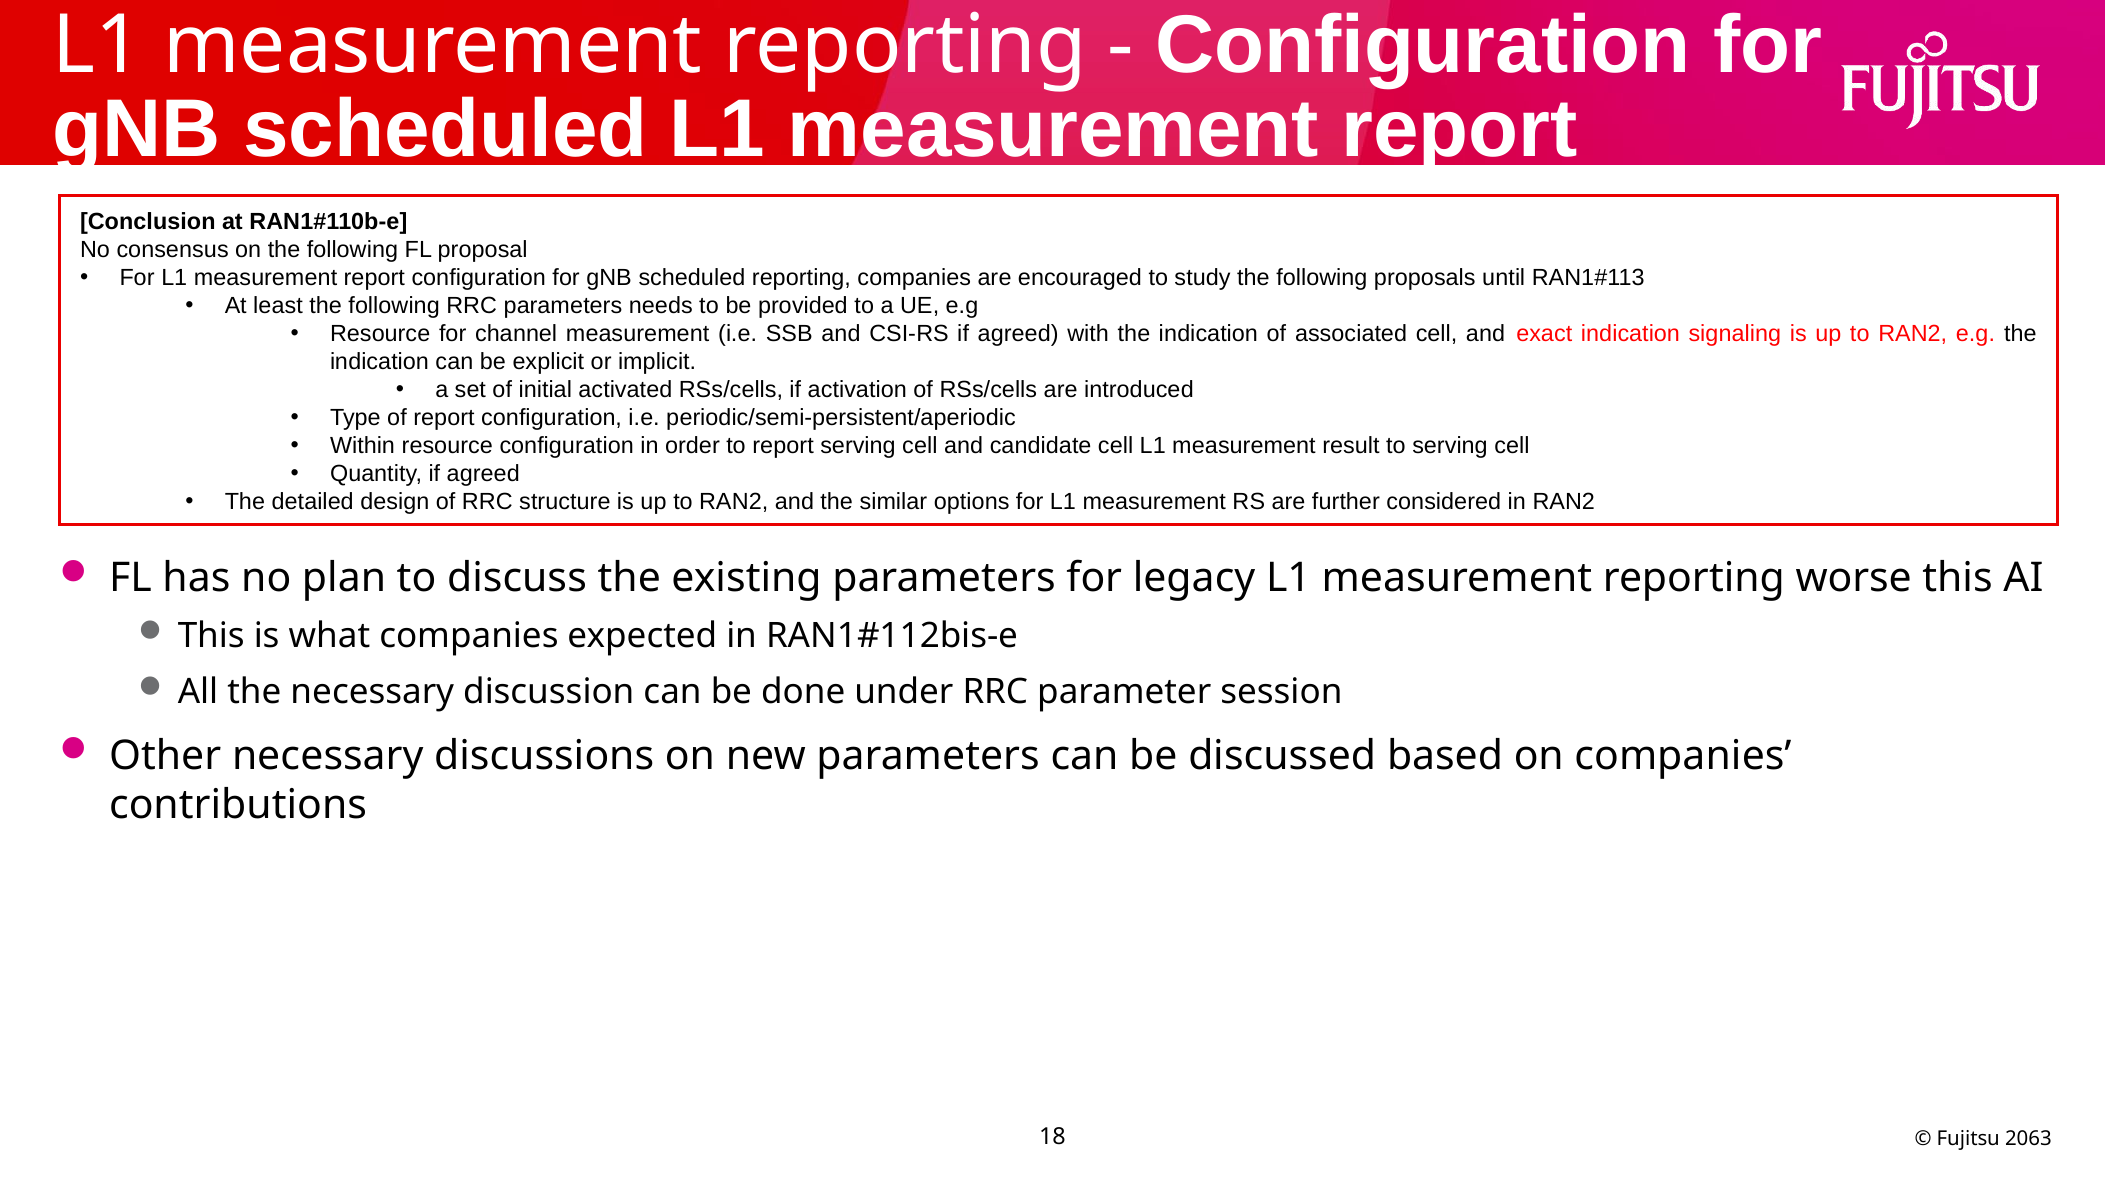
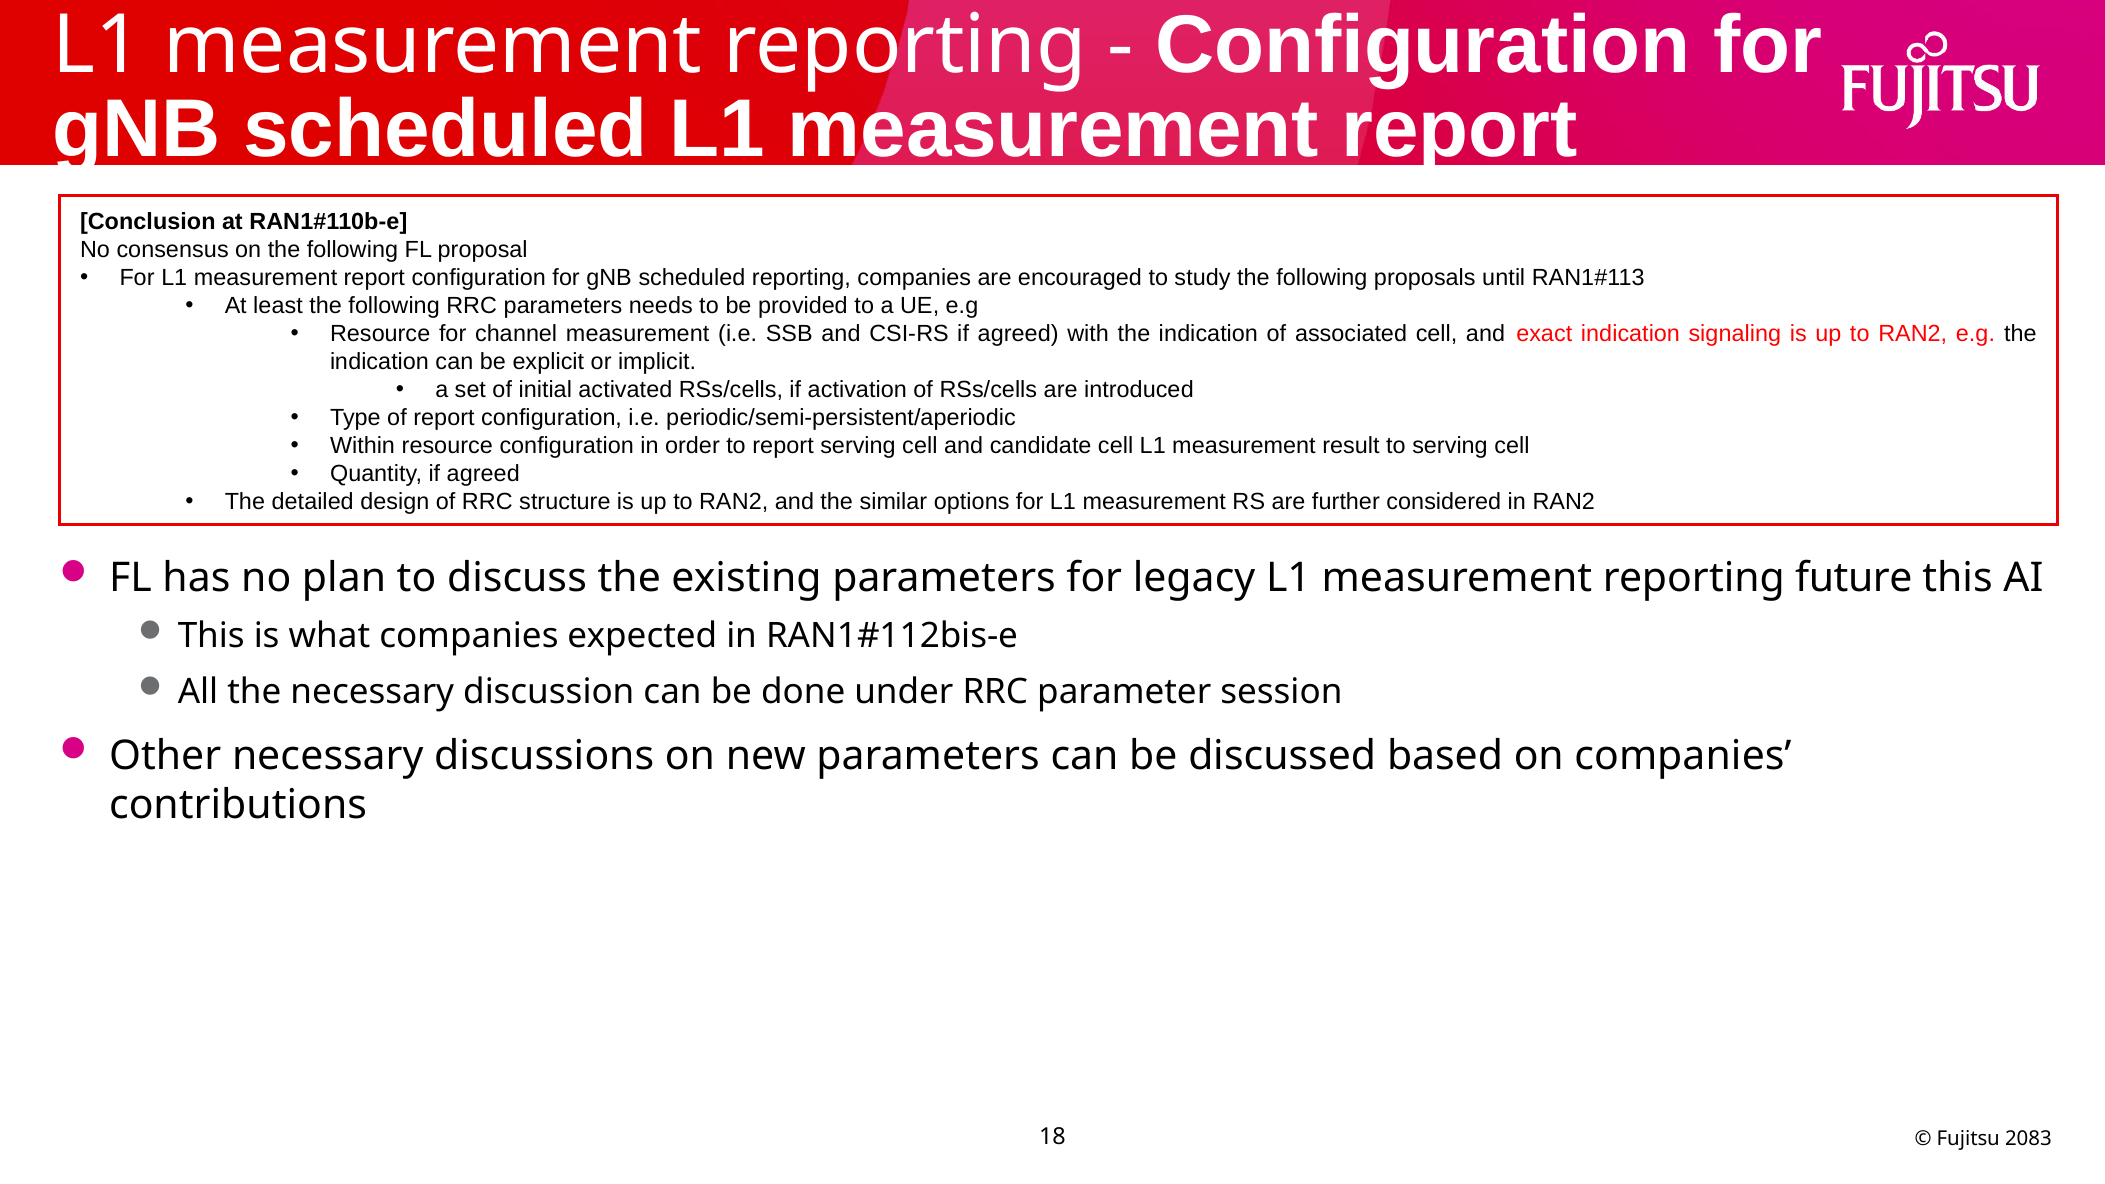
worse: worse -> future (1854, 578)
2063: 2063 -> 2083 (2028, 1139)
